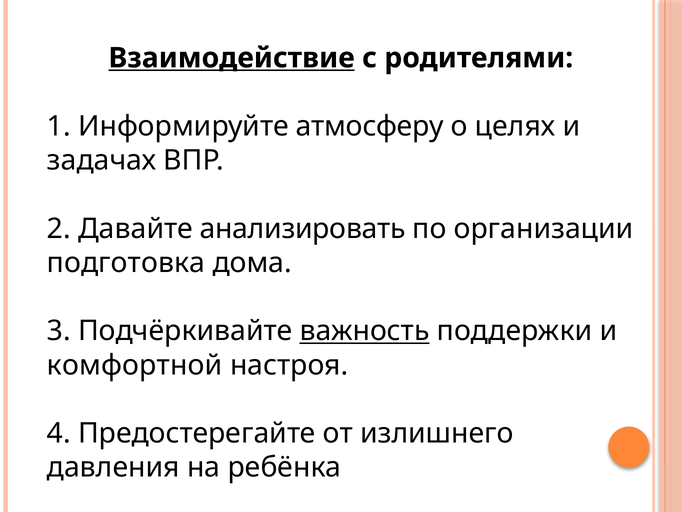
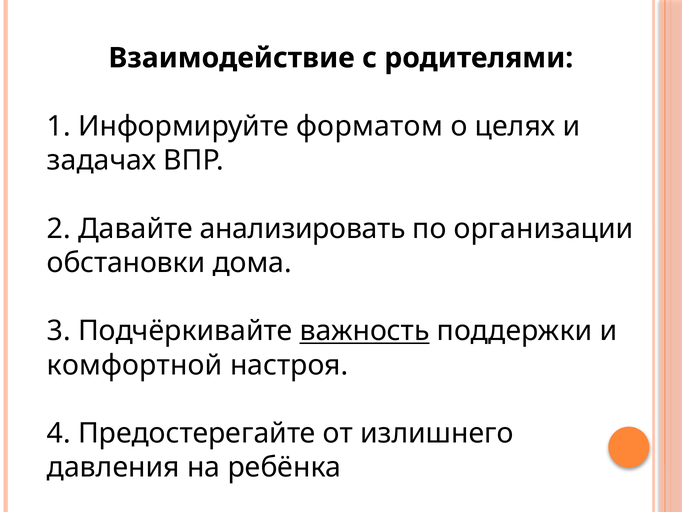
Взаимодействие underline: present -> none (232, 58)
атмосферу: атмосферу -> форматом (370, 126)
подготовка: подготовка -> обстановки (126, 263)
